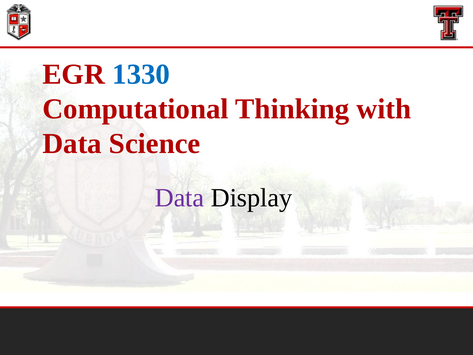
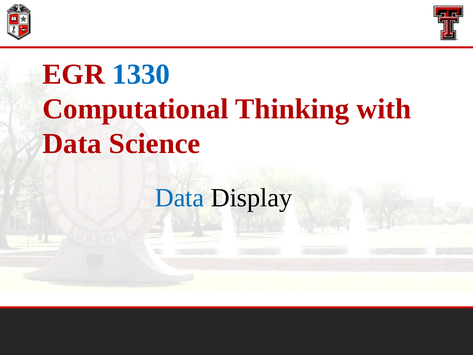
Data colour: purple -> blue (179, 198)
